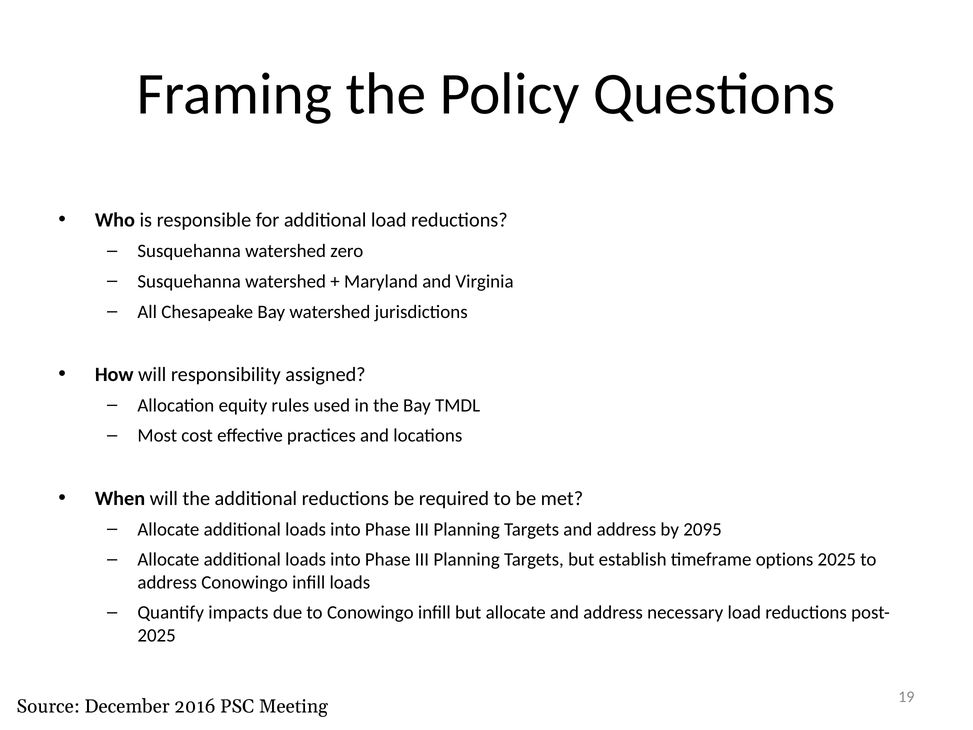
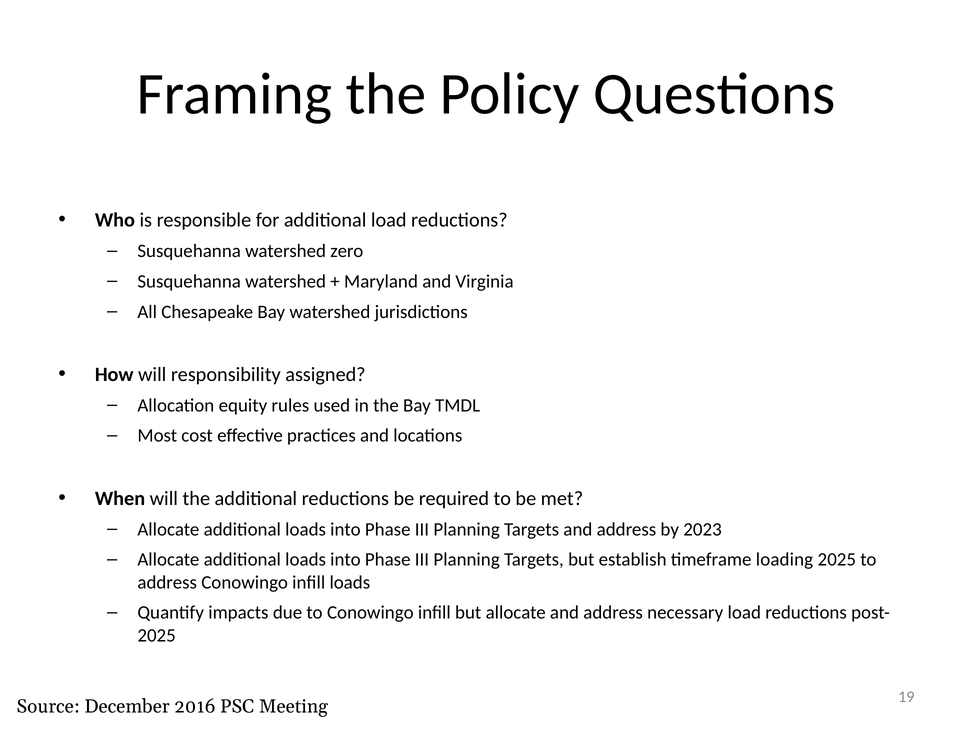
2095: 2095 -> 2023 (703, 529)
options: options -> loading (784, 559)
